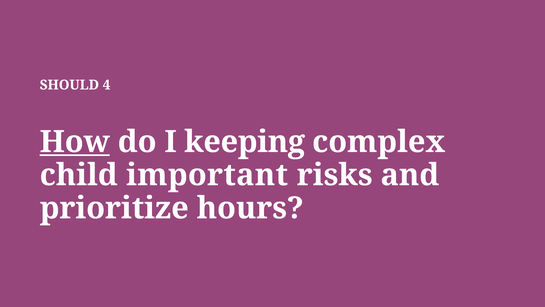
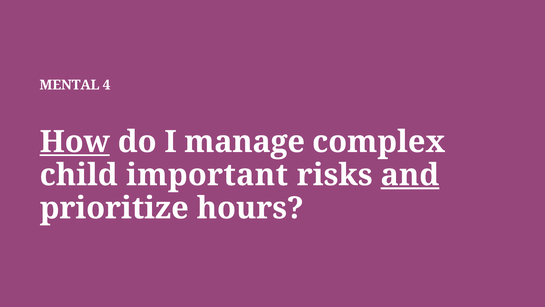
SHOULD: SHOULD -> MENTAL (69, 85)
keeping: keeping -> manage (245, 142)
and underline: none -> present (410, 175)
